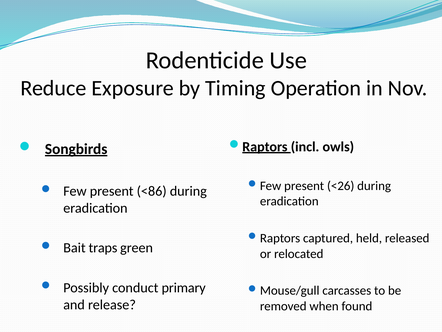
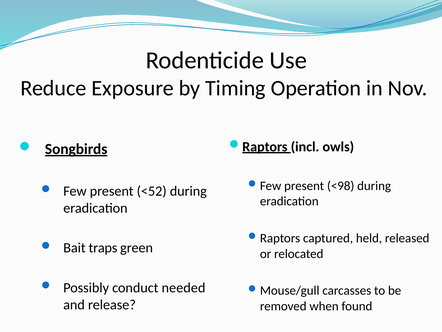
<26: <26 -> <98 (341, 186)
<86: <86 -> <52 (152, 191)
primary: primary -> needed (184, 287)
